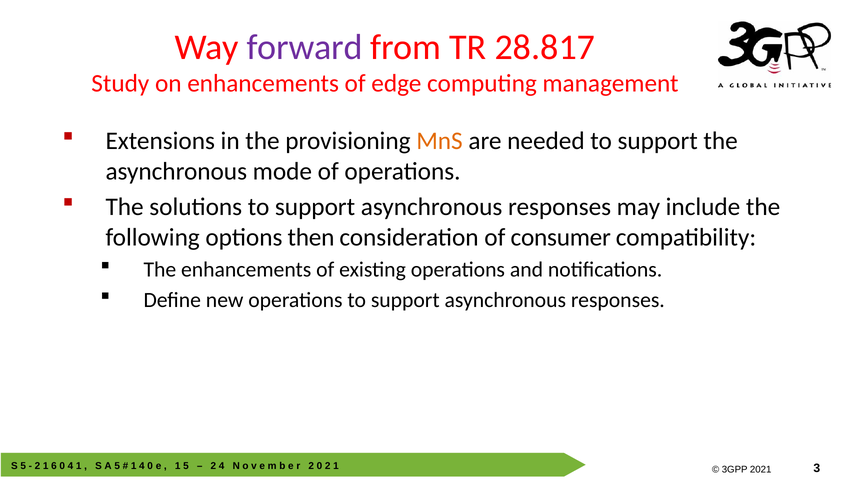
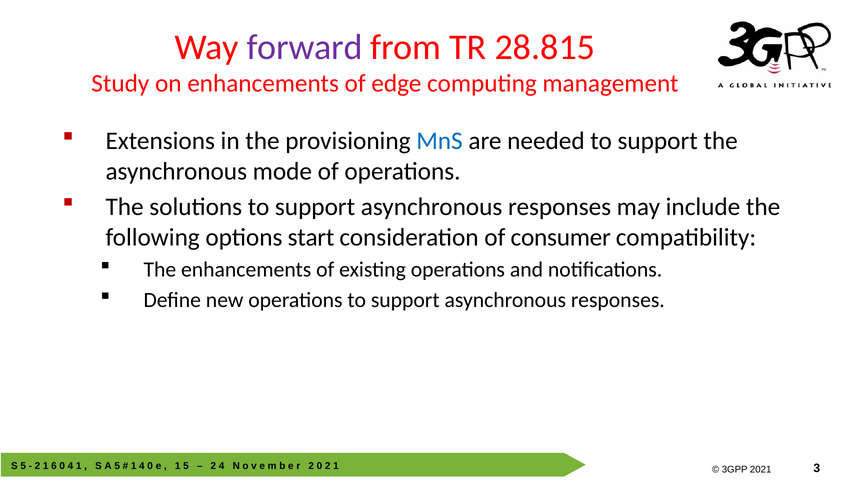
28.817: 28.817 -> 28.815 (545, 47)
MnS colour: orange -> blue (439, 141)
then: then -> start (311, 237)
